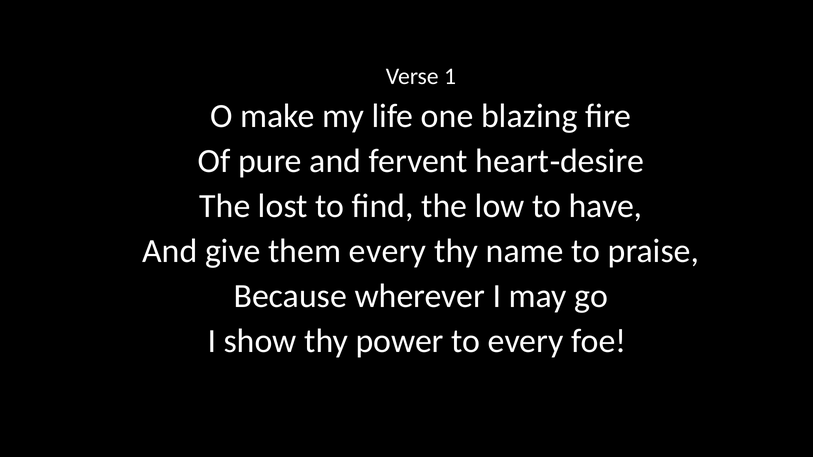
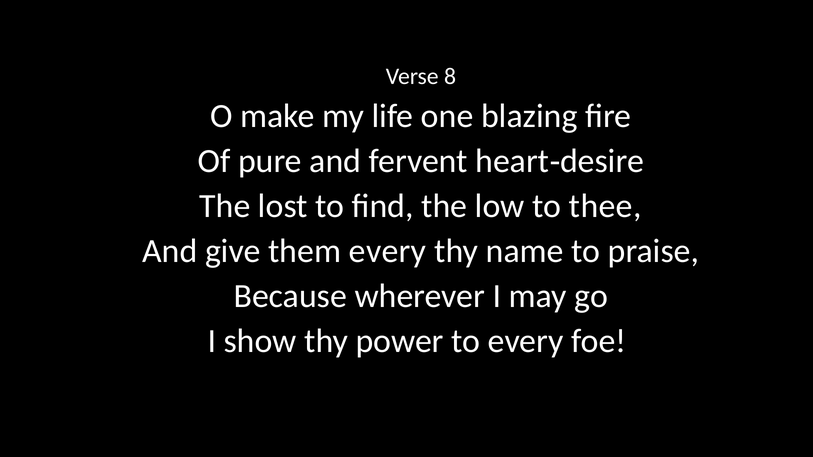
1: 1 -> 8 (450, 77)
have: have -> thee (605, 206)
